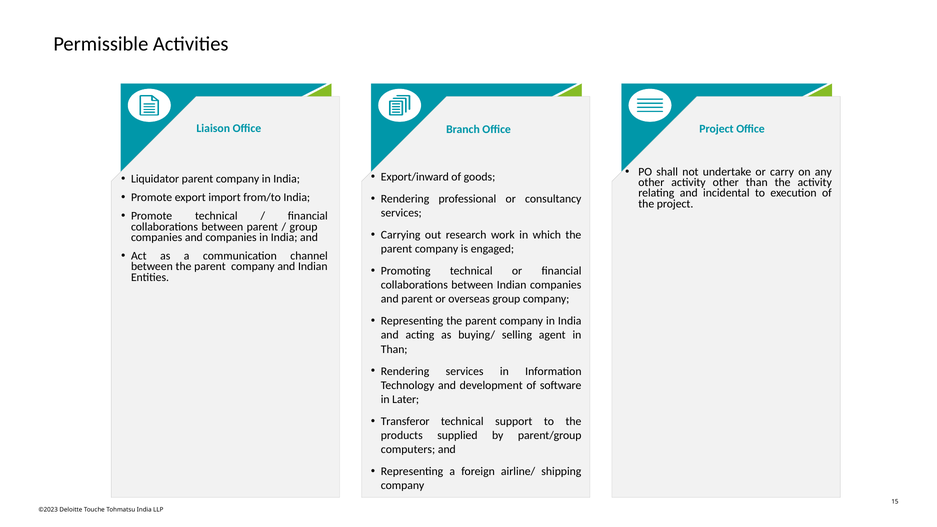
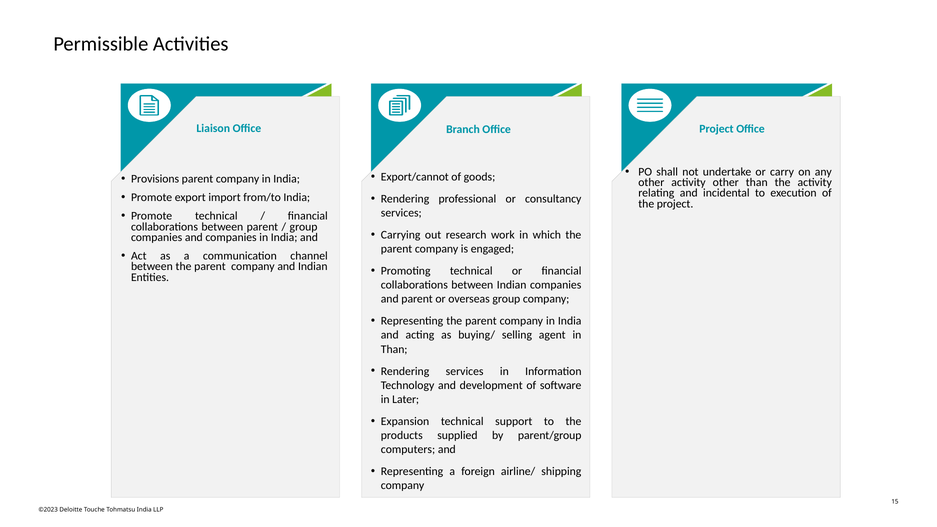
Export/inward: Export/inward -> Export/cannot (415, 177)
Liquidator: Liquidator -> Provisions (155, 179)
Transferor: Transferor -> Expansion (405, 421)
